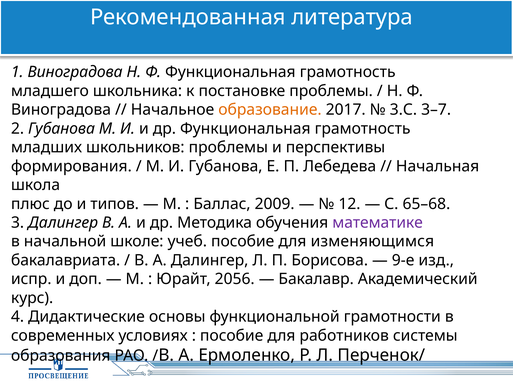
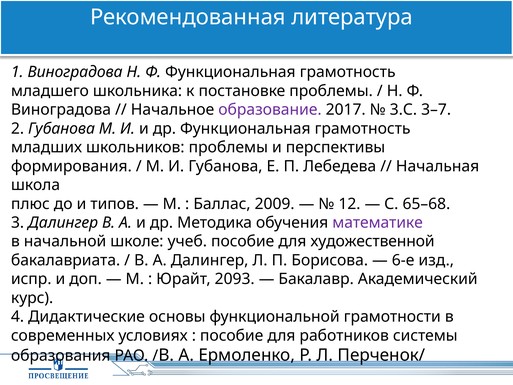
образование colour: orange -> purple (270, 110)
изменяющимся: изменяющимся -> художественной (373, 241)
9-е: 9-е -> 6-е (403, 260)
2056: 2056 -> 2093 (235, 279)
